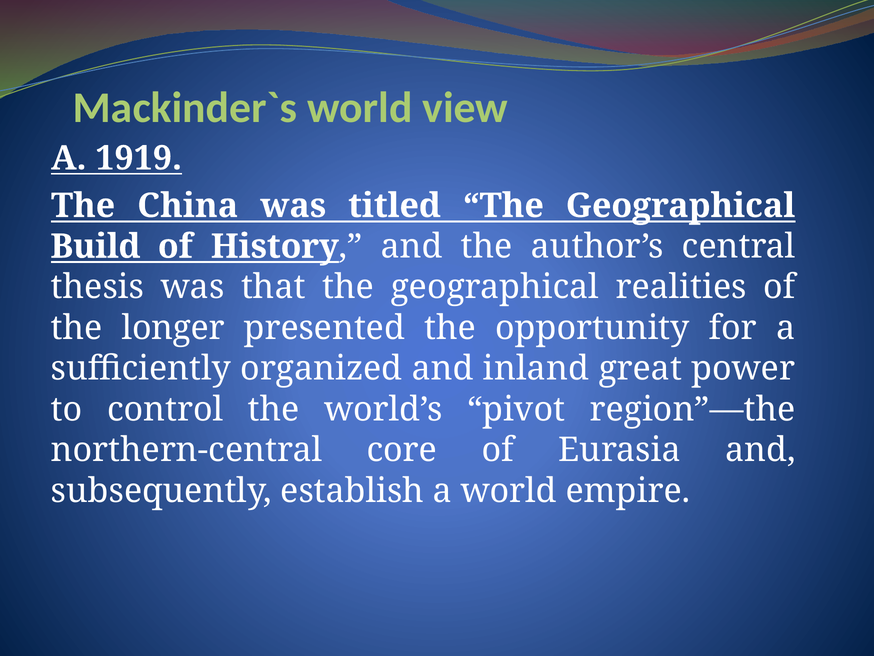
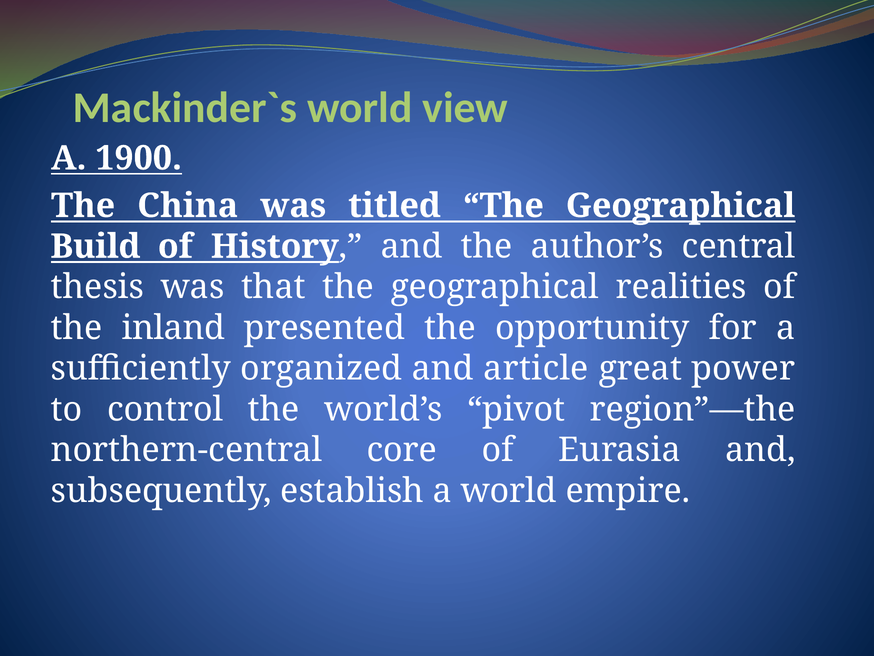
1919: 1919 -> 1900 (139, 158)
longer: longer -> inland (173, 328)
inland: inland -> article (536, 368)
